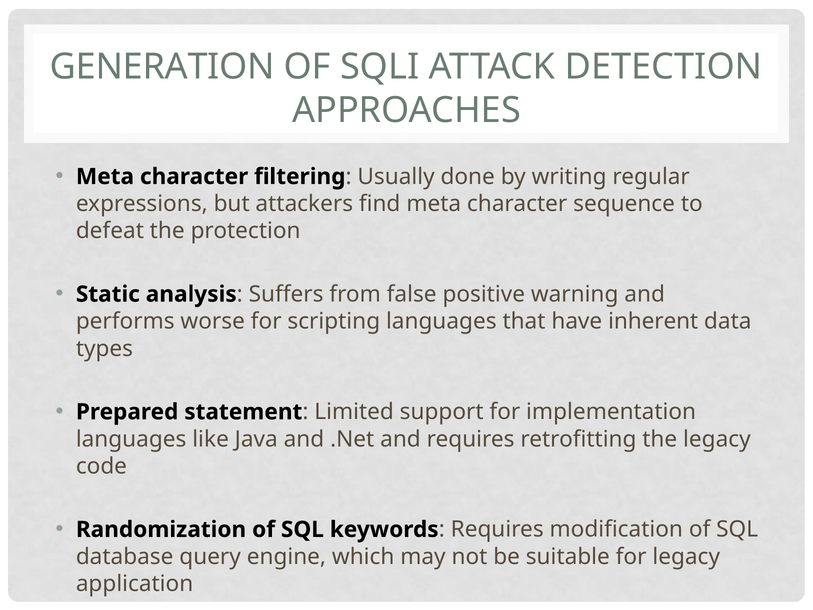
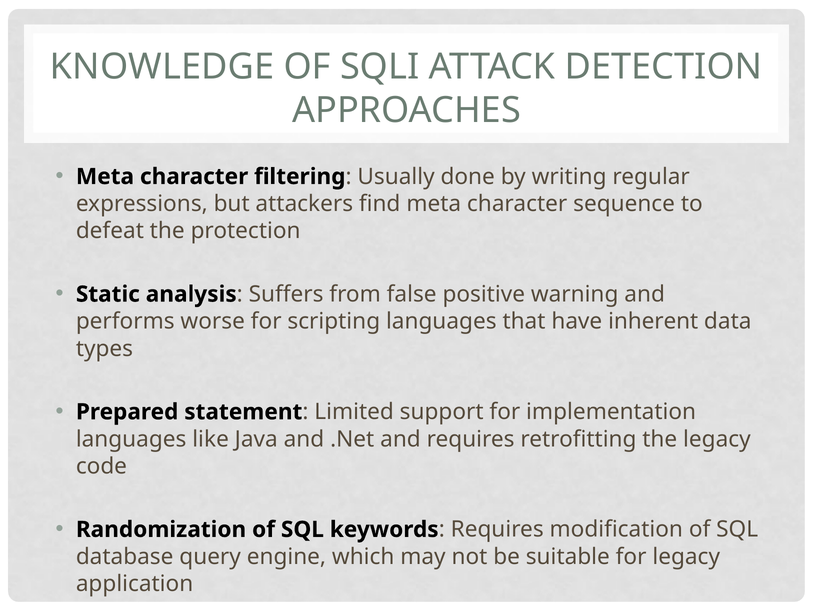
GENERATION: GENERATION -> KNOWLEDGE (162, 67)
